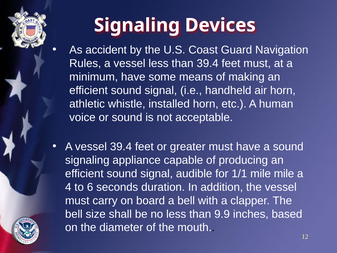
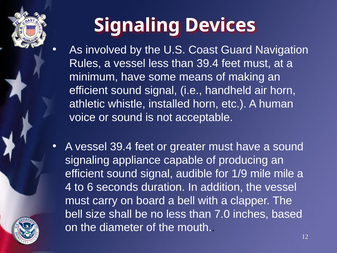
accident: accident -> involved (106, 50)
1/1: 1/1 -> 1/9 (239, 173)
9.9: 9.9 -> 7.0 (222, 214)
